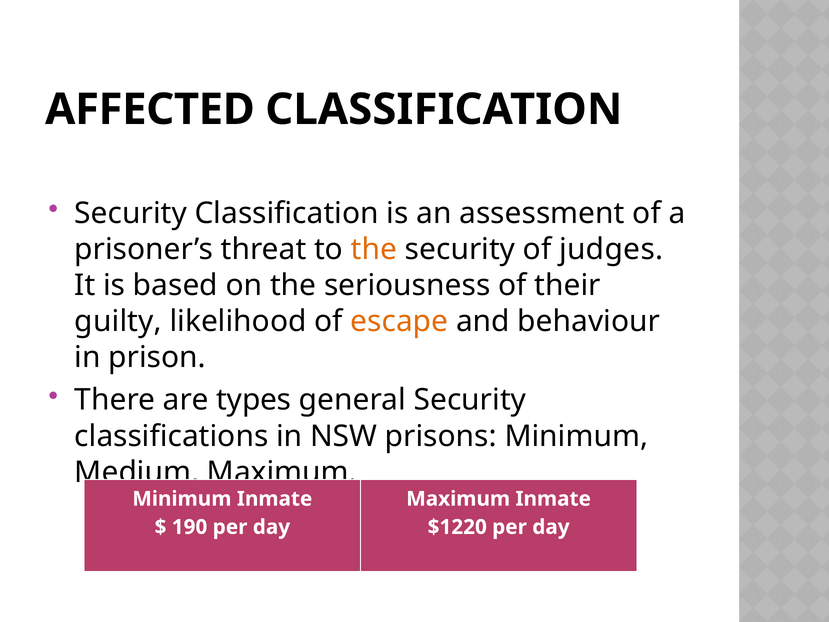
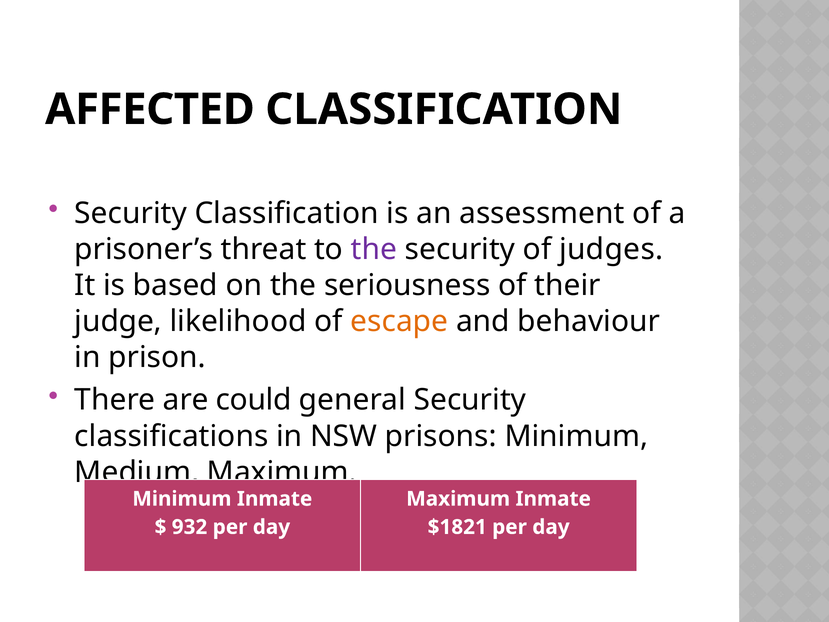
the colour: orange -> purple (374, 249)
guilty: guilty -> judge (118, 321)
types: types -> could (254, 400)
190: 190 -> 932 (190, 527)
$1220: $1220 -> $1821 (457, 527)
